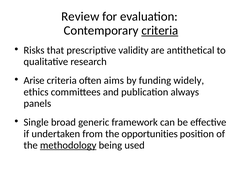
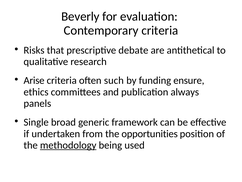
Review: Review -> Beverly (80, 16)
criteria underline: present -> none (160, 30)
validity: validity -> debate (133, 50)
aims: aims -> such (114, 80)
widely: widely -> ensure (189, 80)
